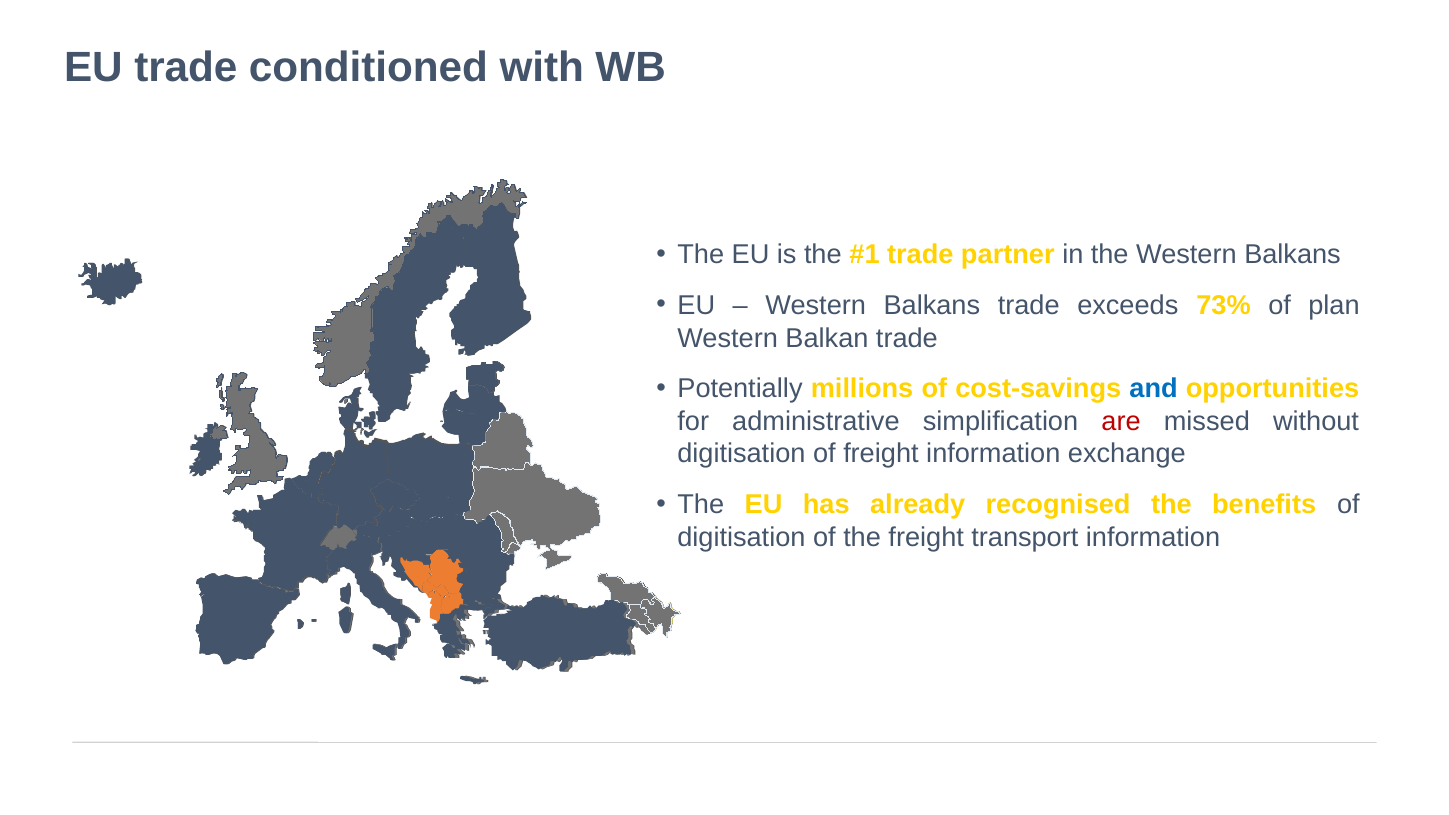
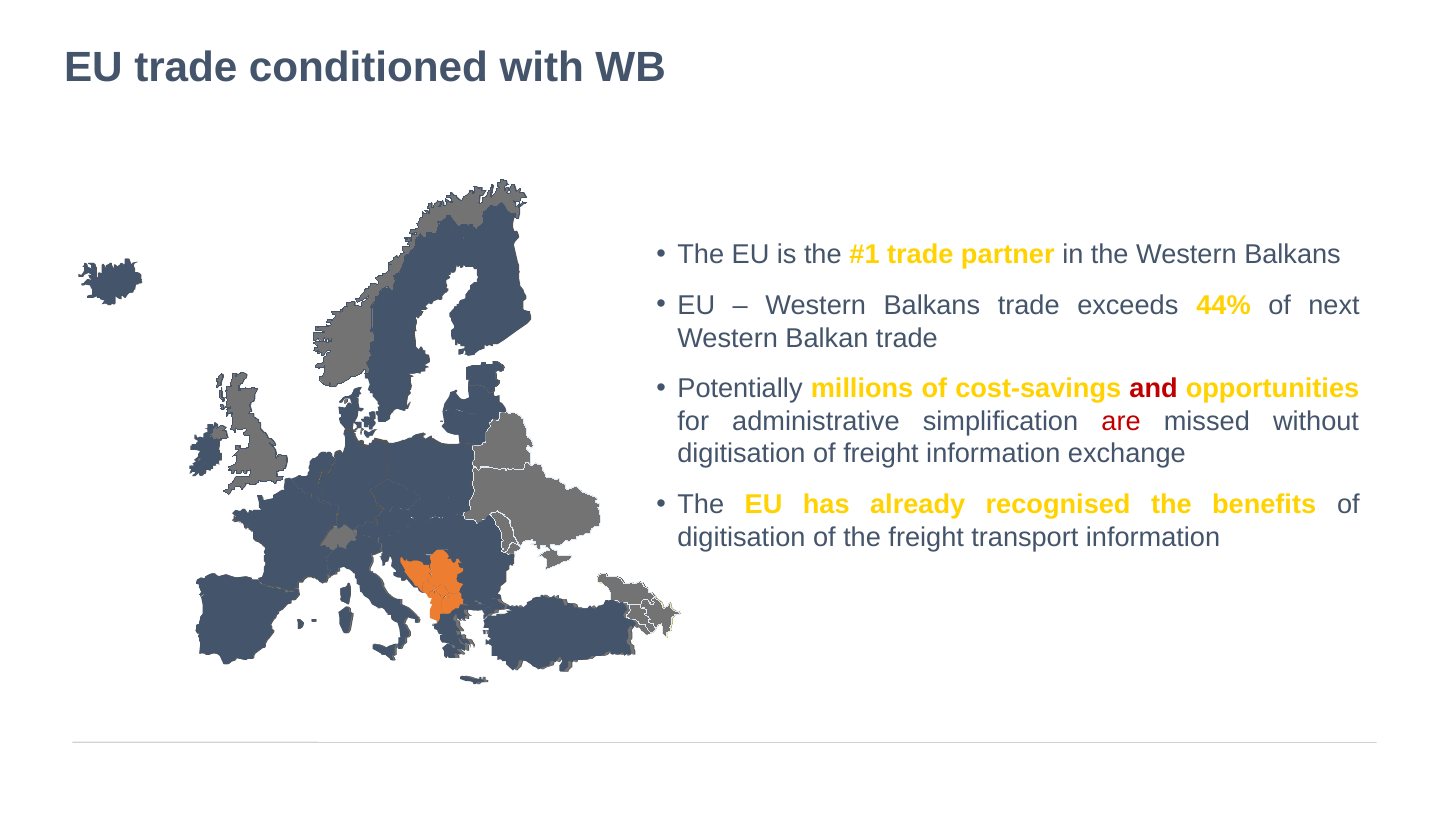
73%: 73% -> 44% (1224, 306)
plan: plan -> next (1334, 306)
and colour: blue -> red (1154, 389)
